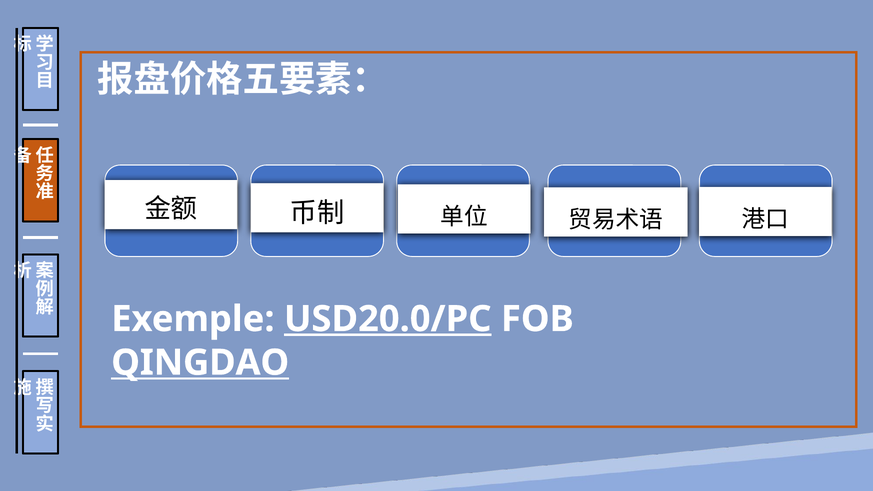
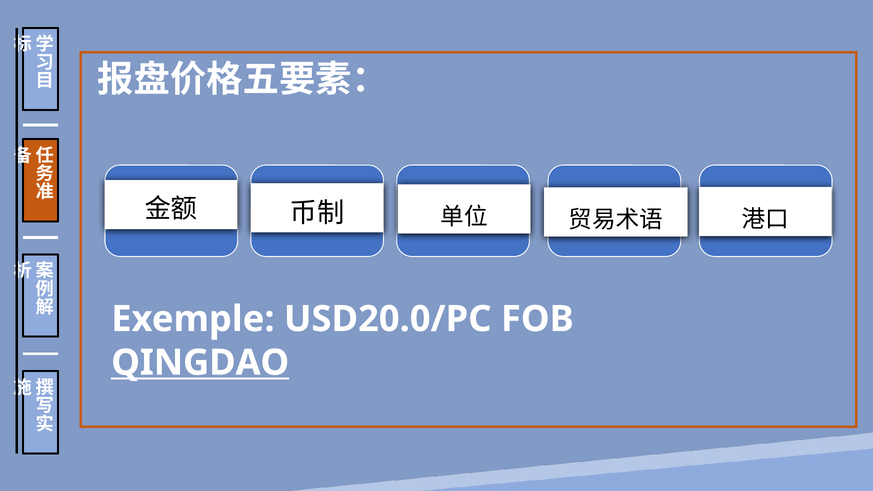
USD20.0/PC underline: present -> none (388, 319)
